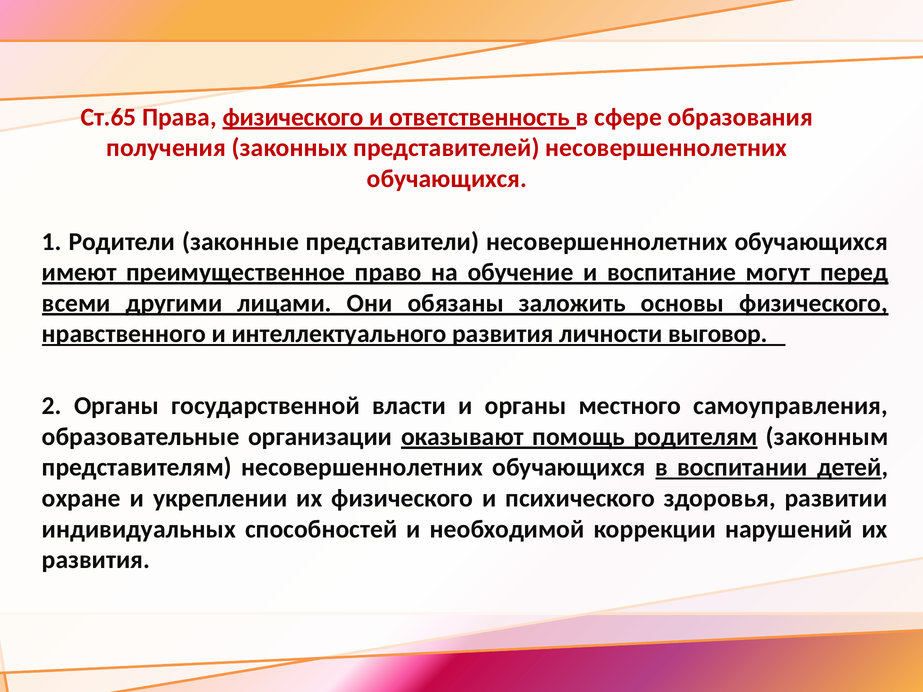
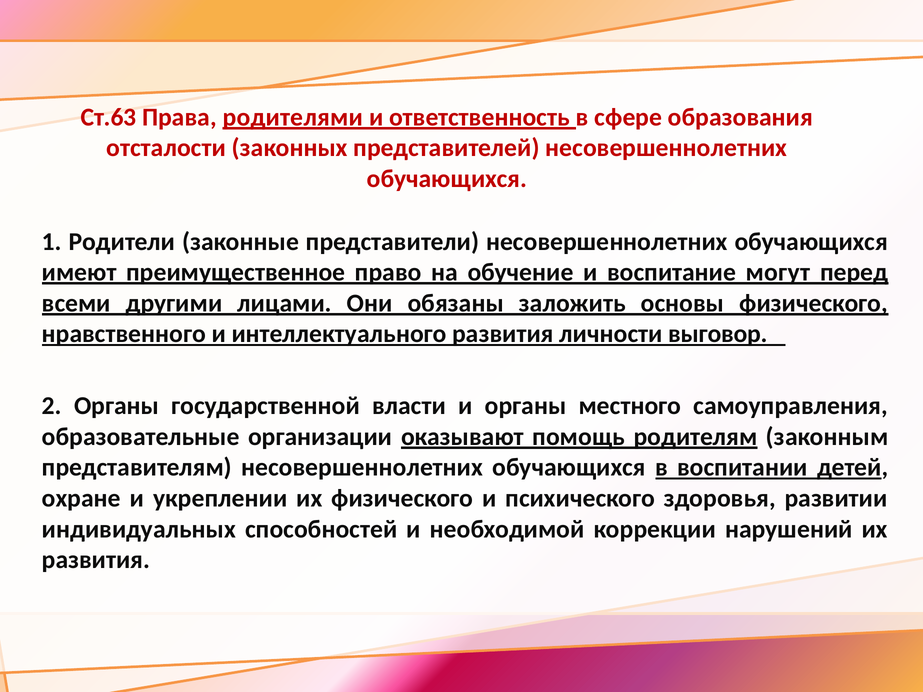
Ст.65: Ст.65 -> Ст.63 (109, 117)
Права физического: физического -> родителями (293, 117)
получения: получения -> отсталости (166, 148)
